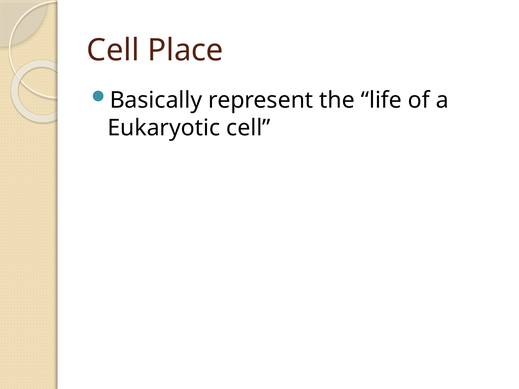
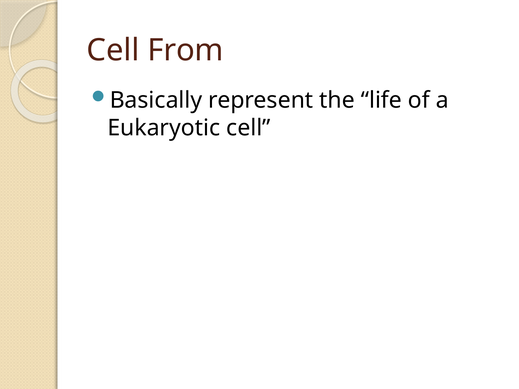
Place: Place -> From (186, 50)
